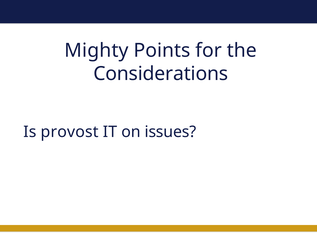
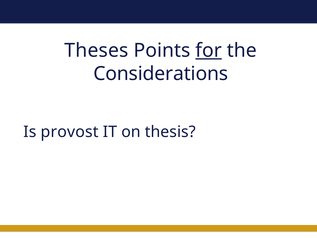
Mighty: Mighty -> Theses (96, 51)
for underline: none -> present (209, 51)
issues: issues -> thesis (170, 132)
